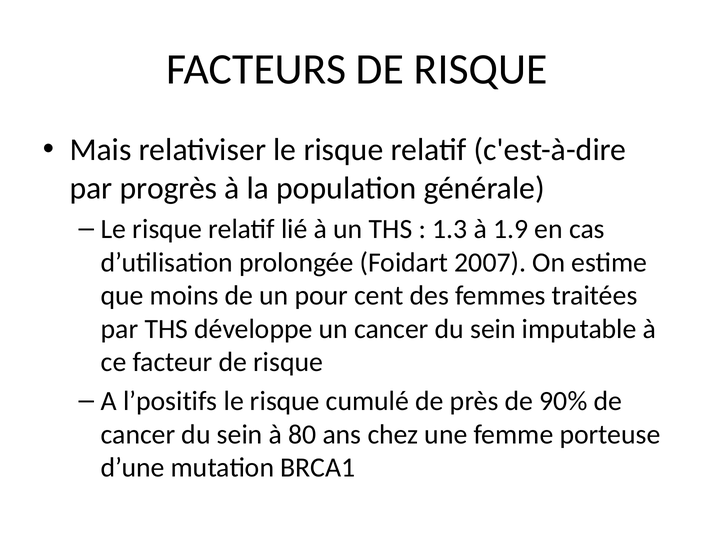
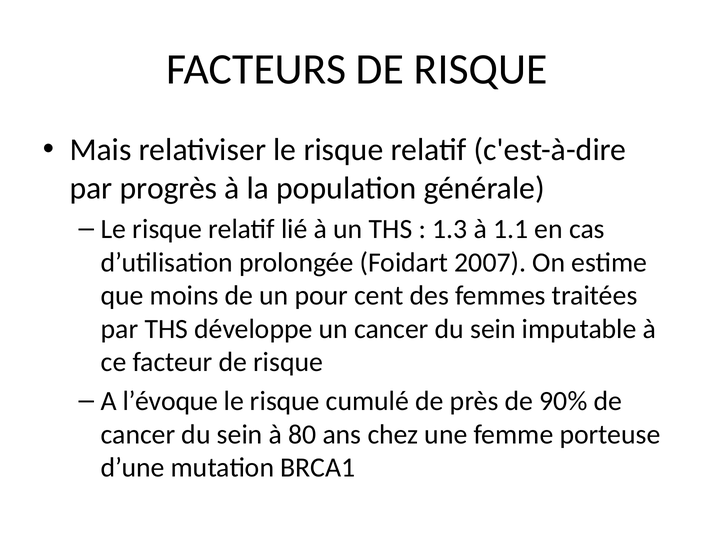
1.9: 1.9 -> 1.1 (511, 229)
l’positifs: l’positifs -> l’évoque (170, 401)
